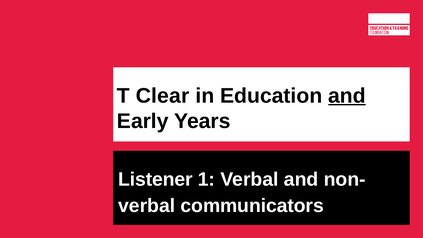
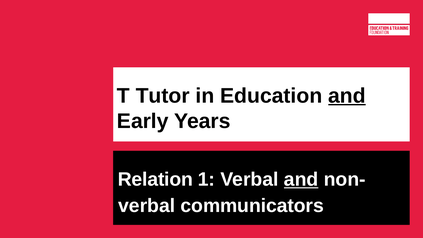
Clear: Clear -> Tutor (163, 96)
Listener: Listener -> Relation (155, 179)
and underline: none -> present (301, 179)
